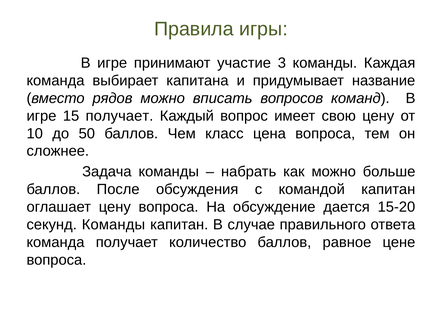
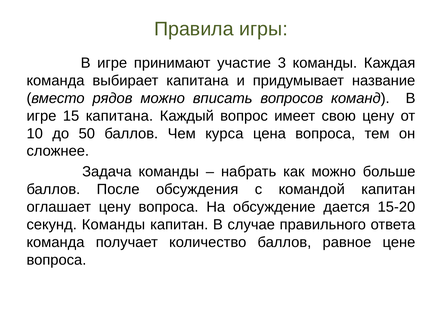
15 получает: получает -> капитана (119, 116)
класс: класс -> курса (224, 134)
